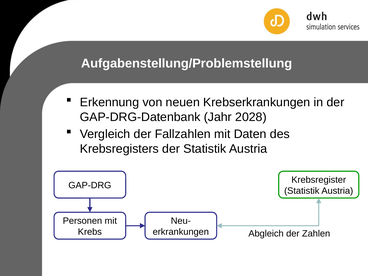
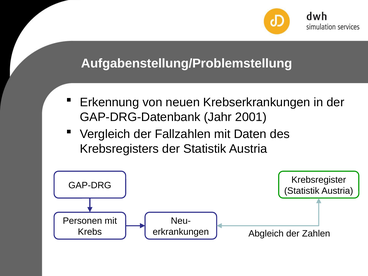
2028: 2028 -> 2001 (251, 117)
